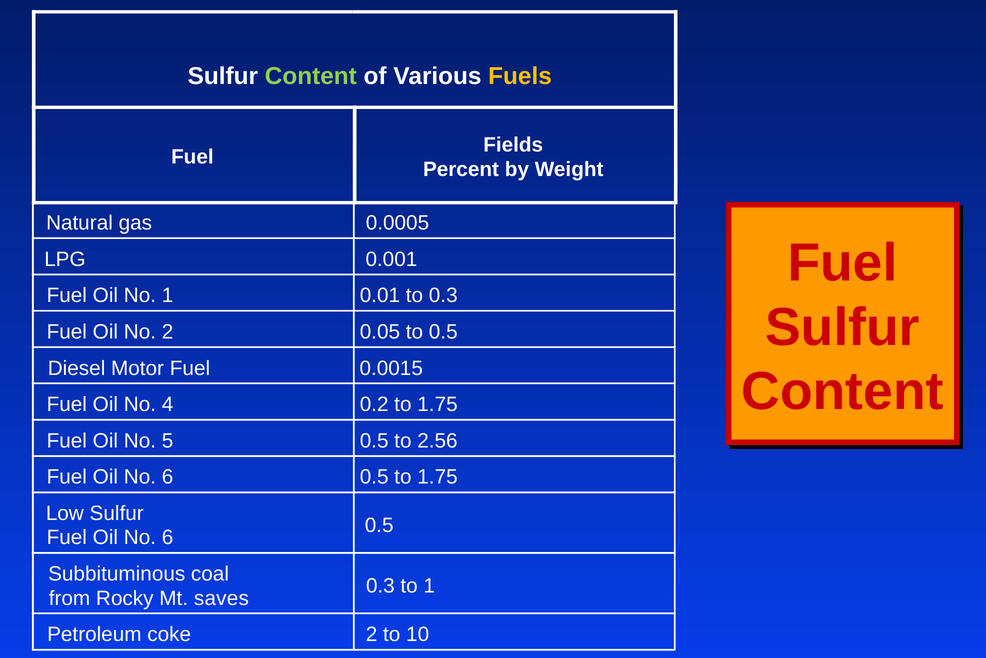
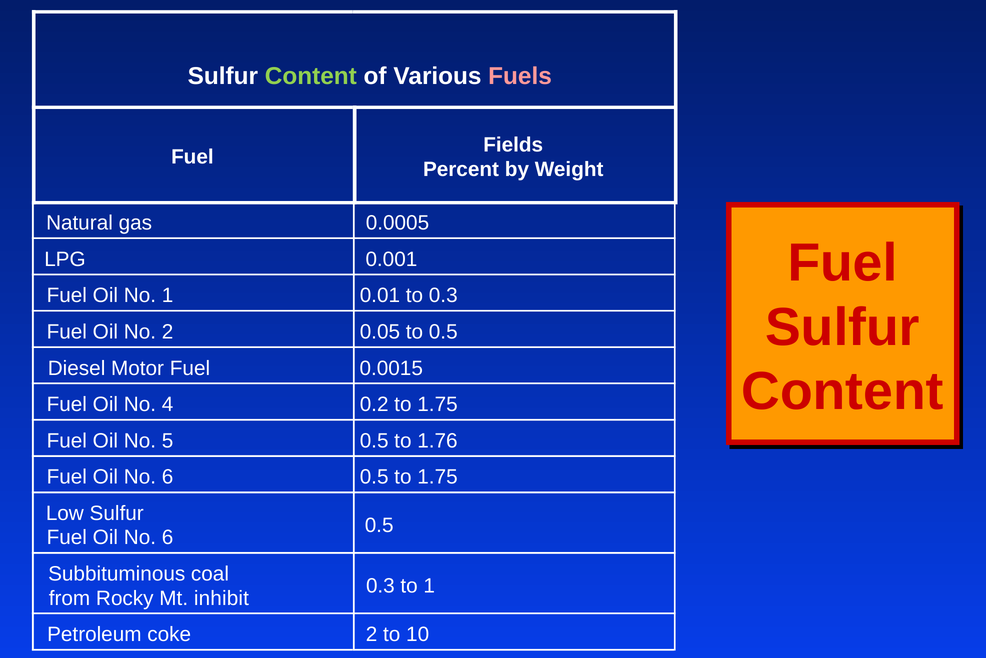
Fuels colour: yellow -> pink (520, 76)
2.56: 2.56 -> 1.76 (437, 440)
saves: saves -> inhibit (221, 598)
